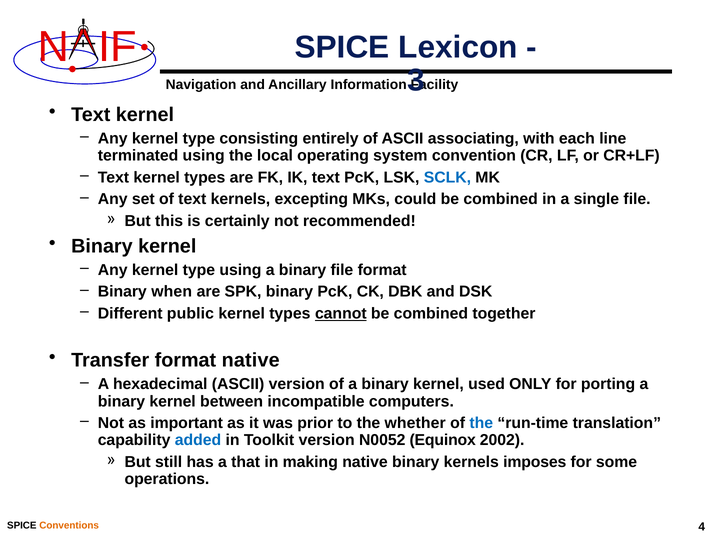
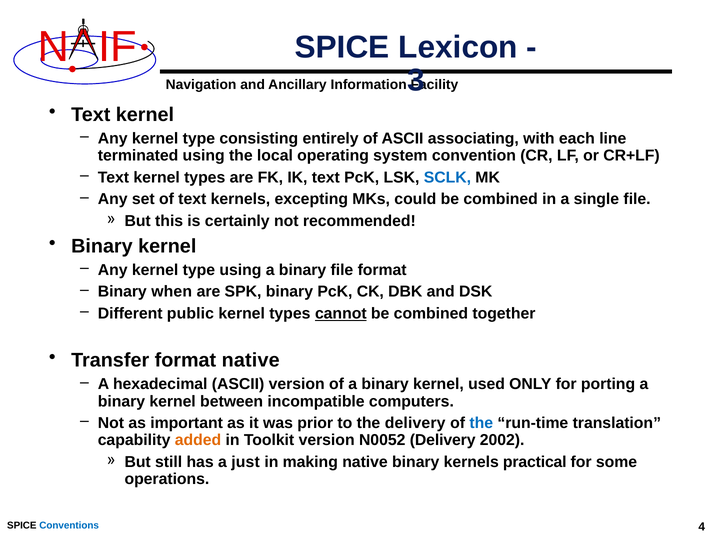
the whether: whether -> delivery (415, 423)
added colour: blue -> orange (198, 440)
N0052 Equinox: Equinox -> Delivery (443, 440)
that: that -> just (246, 462)
imposes: imposes -> practical (535, 462)
Conventions colour: orange -> blue (69, 526)
